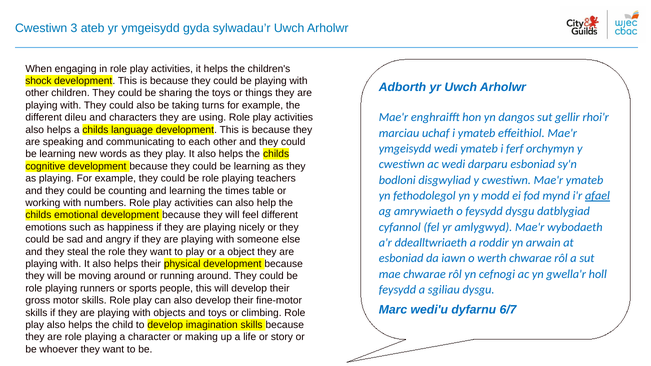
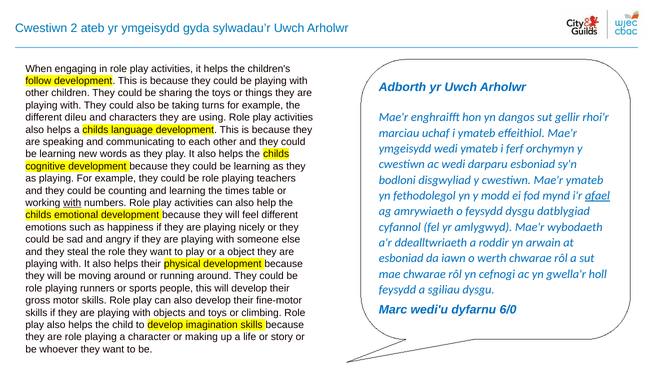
3: 3 -> 2 (74, 28)
shock: shock -> follow (38, 81)
with underline: none -> present (72, 203)
6/7: 6/7 -> 6/0 (508, 310)
